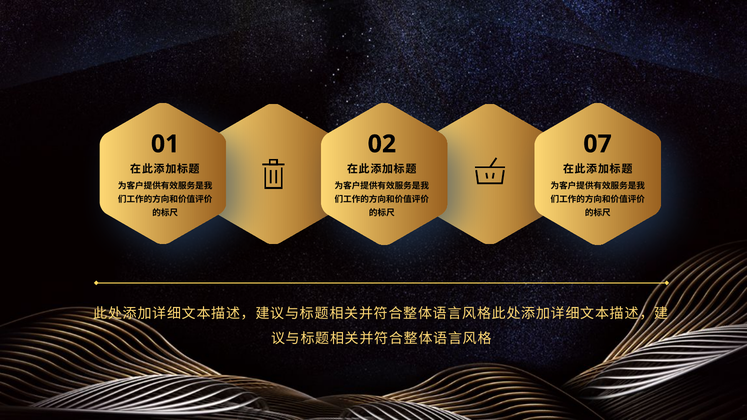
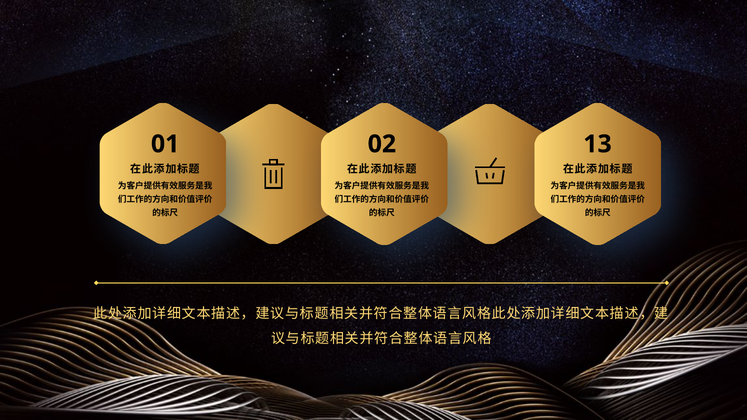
07: 07 -> 13 (598, 144)
